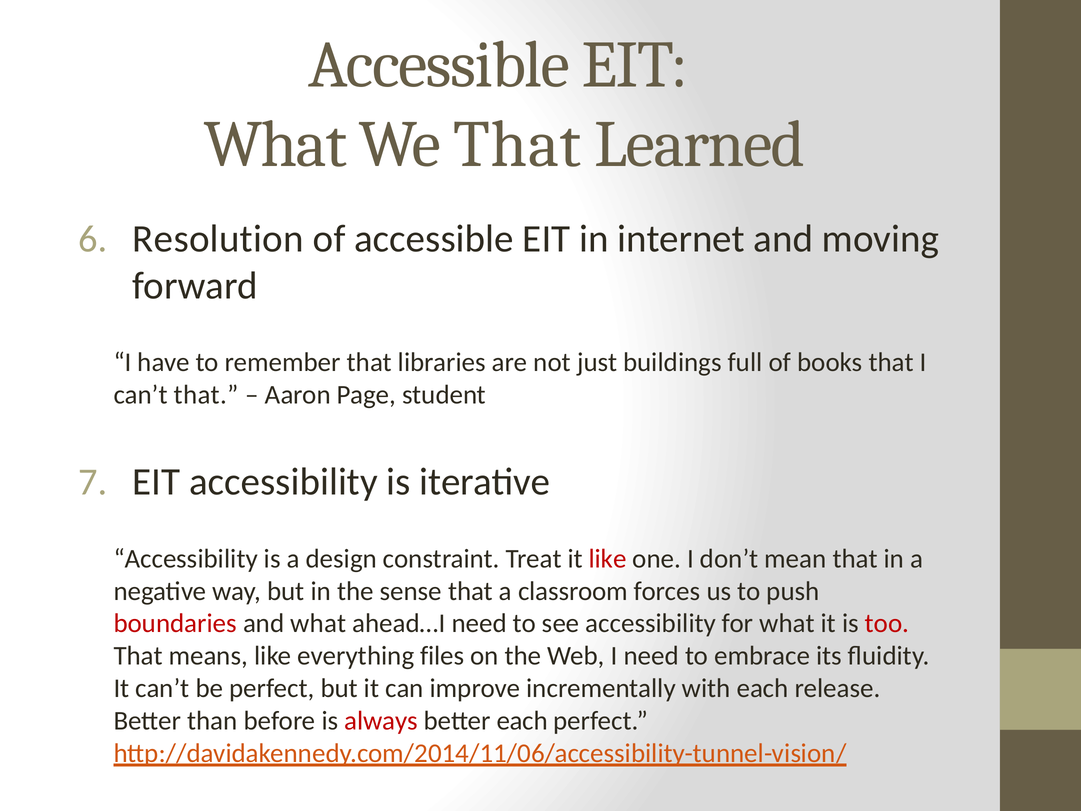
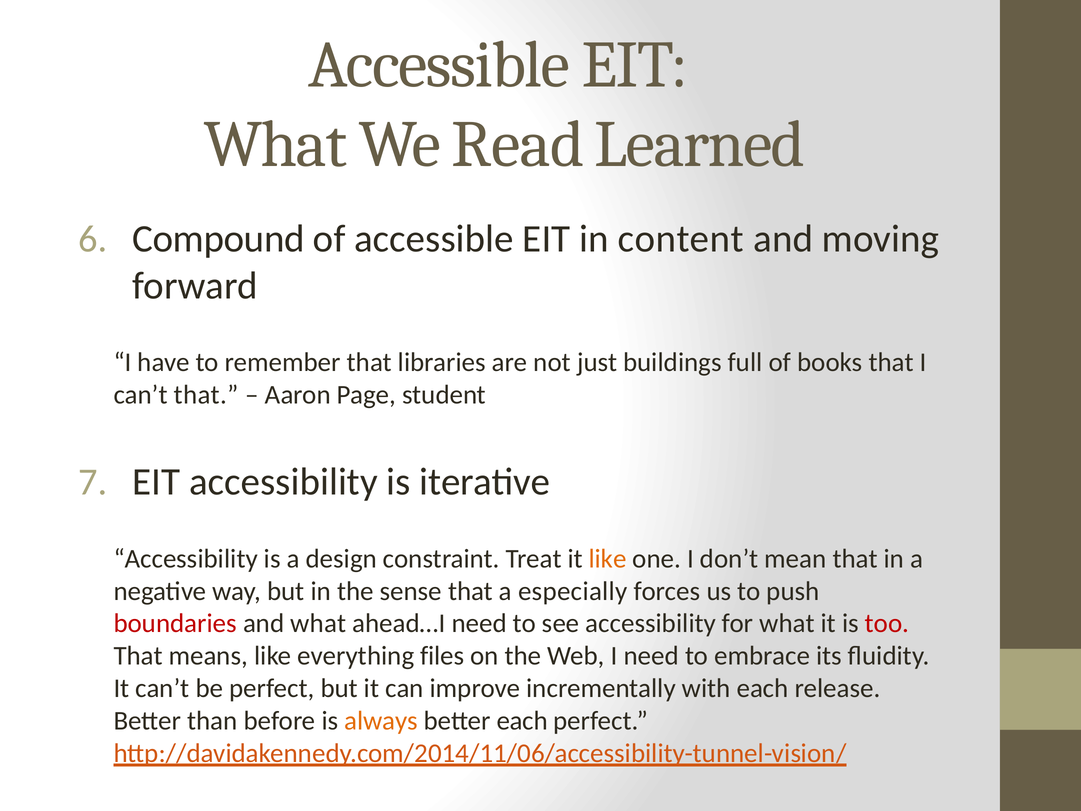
We That: That -> Read (518, 144)
Resolution: Resolution -> Compound (218, 239)
internet: internet -> content (681, 239)
like colour: red -> orange (608, 559)
classroom: classroom -> especially (573, 591)
always colour: red -> orange (381, 721)
